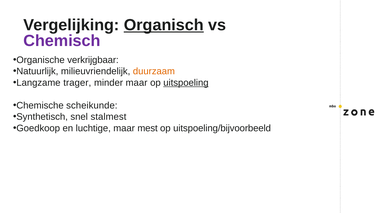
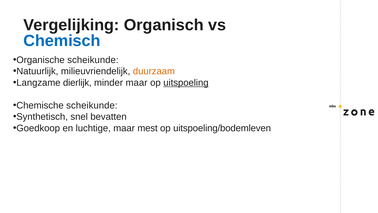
Organisch underline: present -> none (164, 25)
Chemisch colour: purple -> blue (62, 41)
Organische verkrijgbaar: verkrijgbaar -> scheikunde (93, 60)
trager: trager -> dierlijk (77, 83)
stalmest: stalmest -> bevatten (109, 117)
uitspoeling/bijvoorbeeld: uitspoeling/bijvoorbeeld -> uitspoeling/bodemleven (222, 128)
